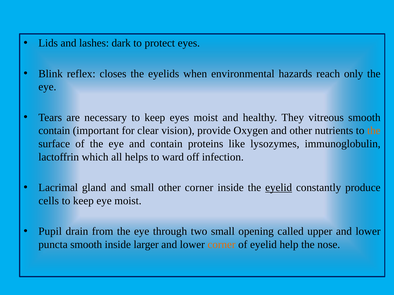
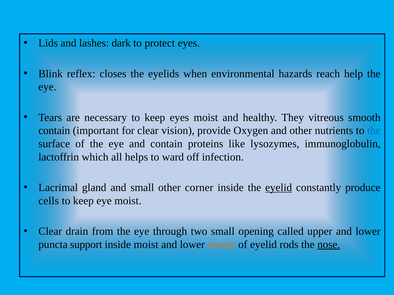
only: only -> help (354, 74)
the colour: orange -> blue (374, 131)
Pupil: Pupil -> Clear (50, 232)
puncta smooth: smooth -> support (86, 245)
inside larger: larger -> moist (146, 245)
help: help -> rods (289, 245)
nose underline: none -> present (329, 245)
